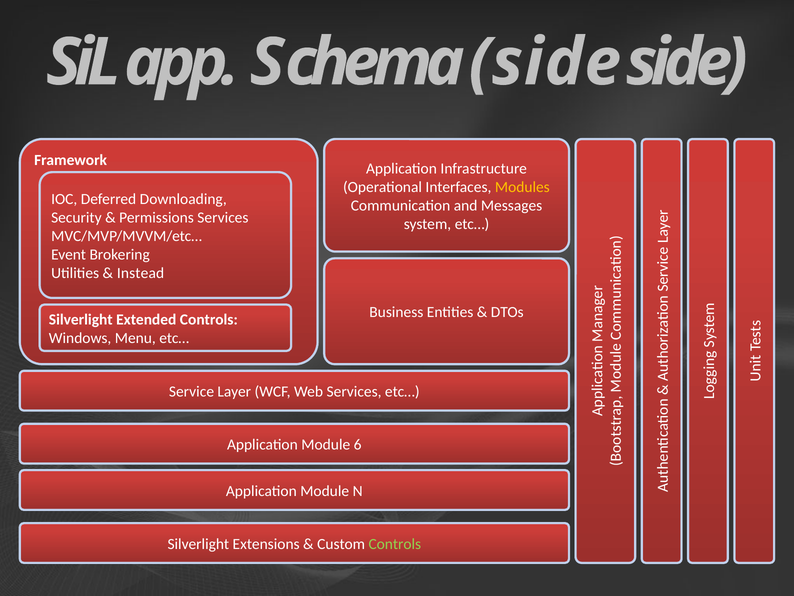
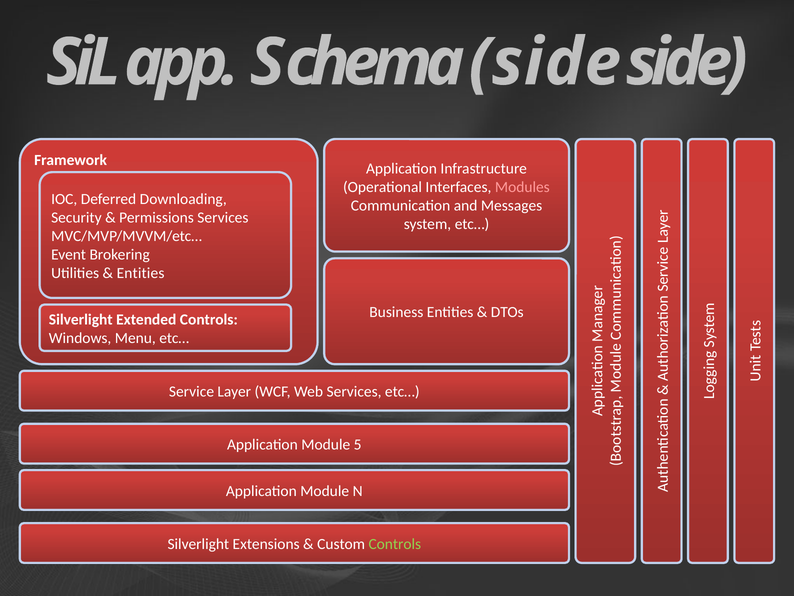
Modules colour: yellow -> pink (522, 187)
Instead: Instead -> Entities (141, 273)
6: 6 -> 5 (358, 444)
